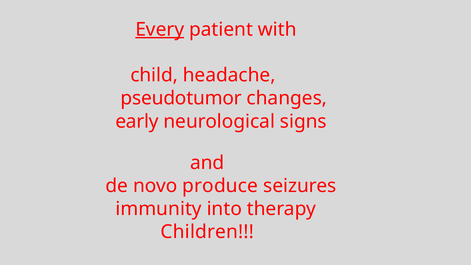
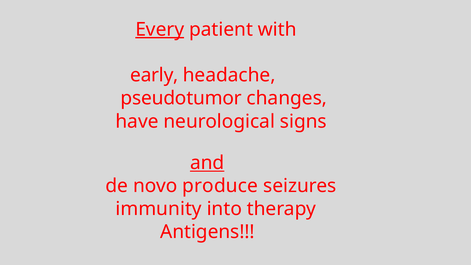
child: child -> early (154, 75)
early: early -> have (137, 121)
and underline: none -> present (207, 163)
Children: Children -> Antigens (207, 232)
